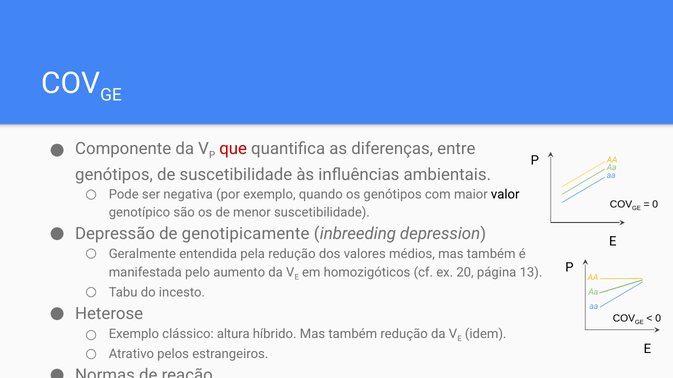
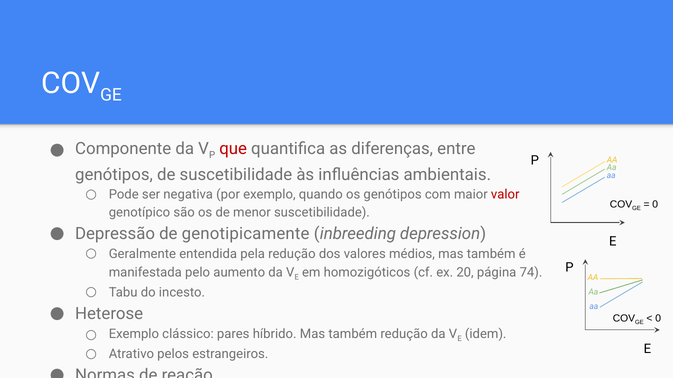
valor colour: black -> red (505, 195)
13: 13 -> 74 (531, 273)
altura: altura -> pares (233, 334)
